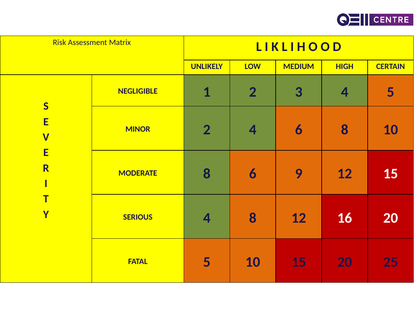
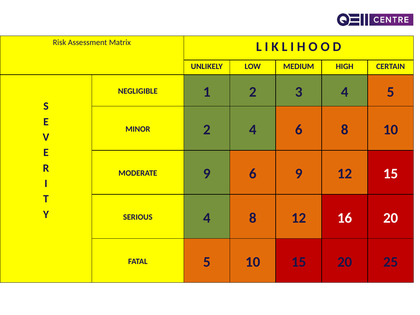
MODERATE 8: 8 -> 9 (207, 174)
